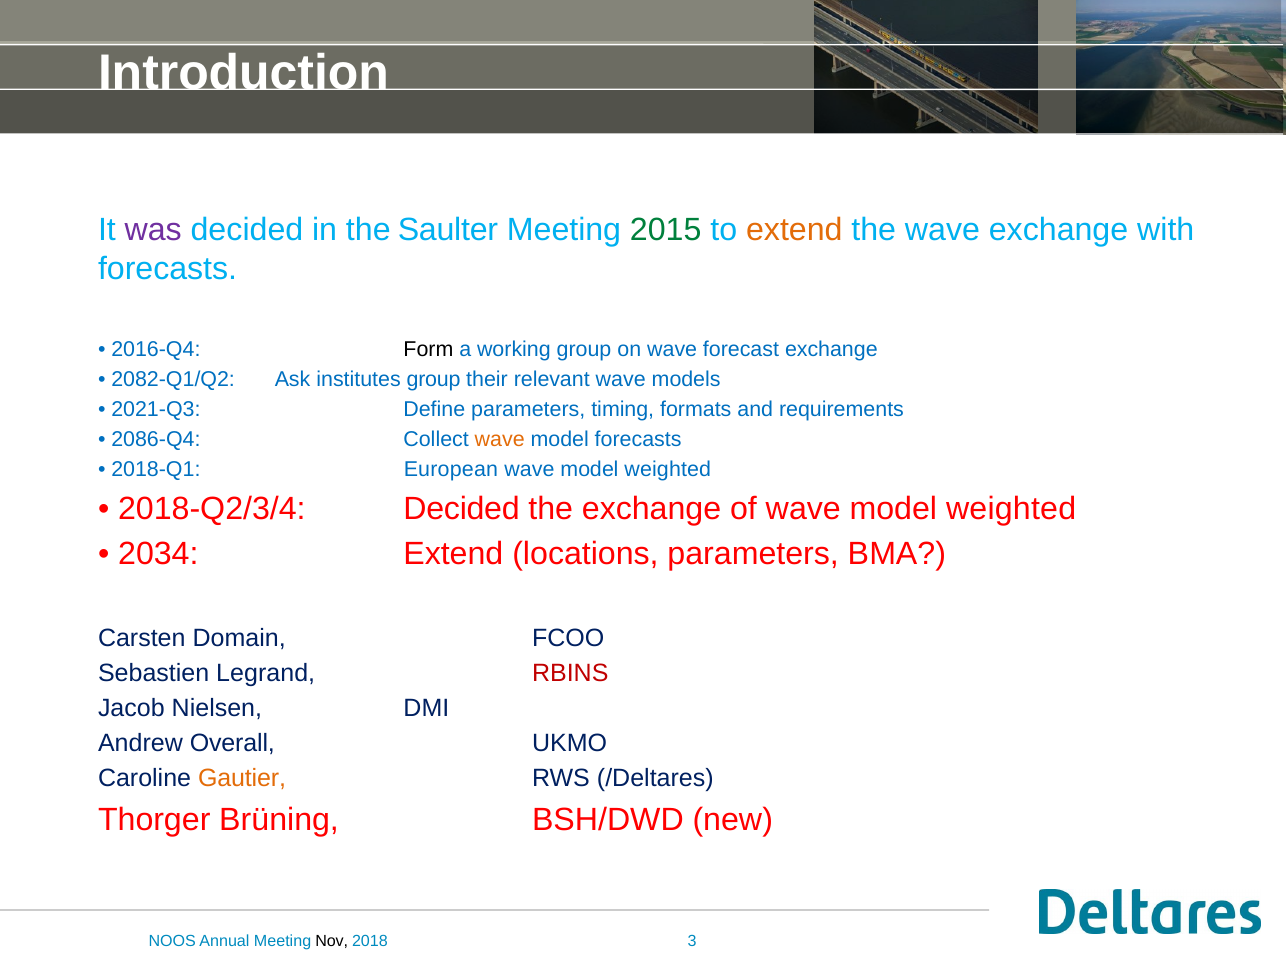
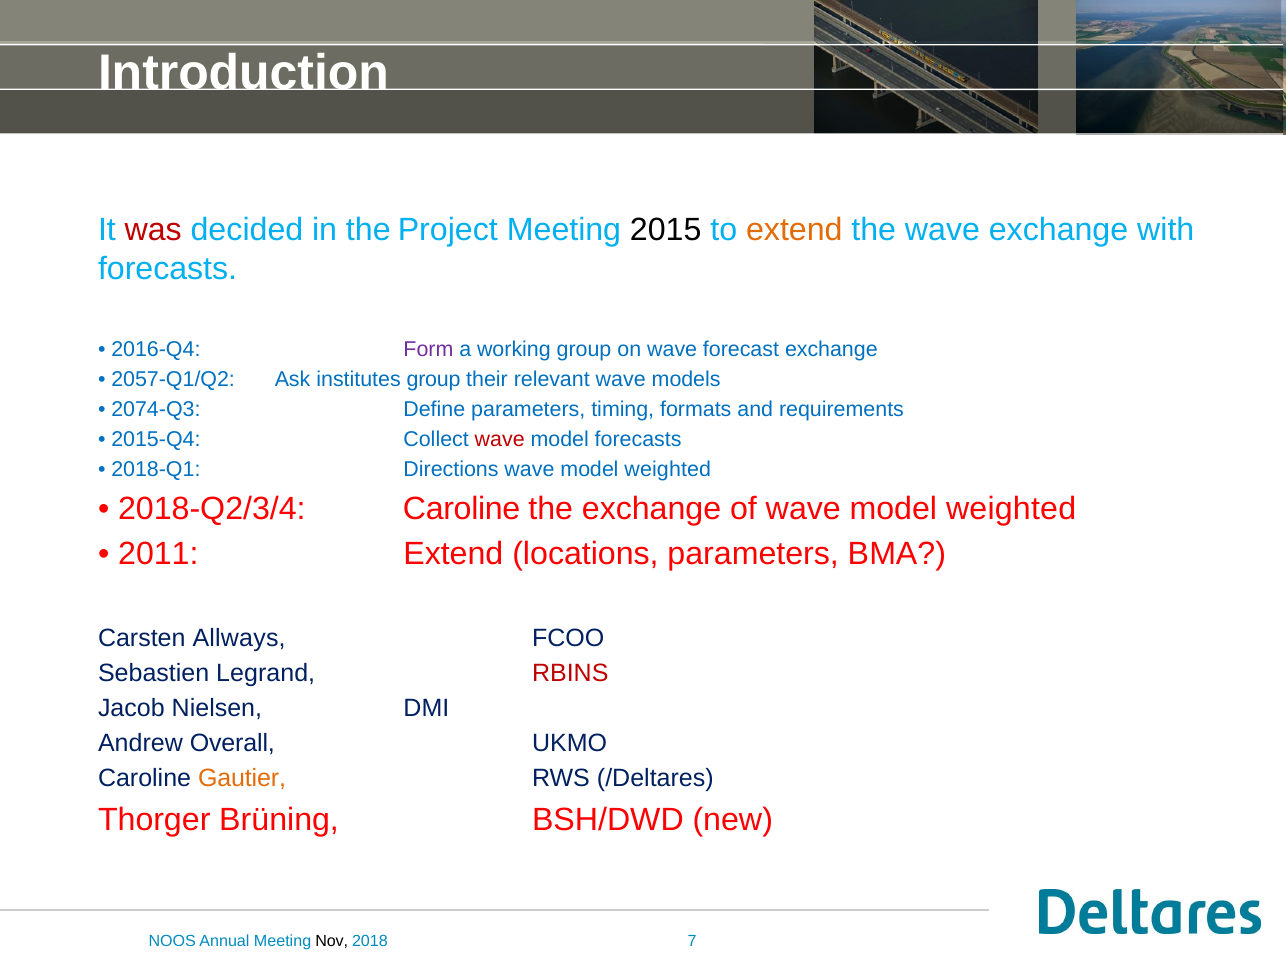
was colour: purple -> red (153, 230)
Saulter: Saulter -> Project (448, 230)
2015 colour: green -> black (666, 230)
Form colour: black -> purple (428, 349)
2082-Q1/Q2: 2082-Q1/Q2 -> 2057-Q1/Q2 (173, 379)
2021-Q3: 2021-Q3 -> 2074-Q3 (156, 409)
2086-Q4: 2086-Q4 -> 2015-Q4 (156, 439)
wave colour: orange -> red (500, 439)
European: European -> Directions (451, 469)
2018-Q2/3/4 Decided: Decided -> Caroline (462, 509)
2034: 2034 -> 2011 (158, 554)
Domain: Domain -> Allways (239, 638)
3: 3 -> 7 (692, 941)
